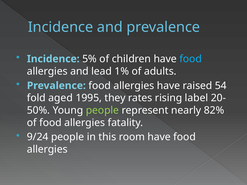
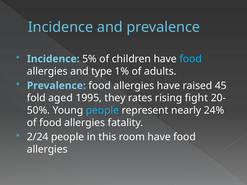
lead: lead -> type (102, 71)
54: 54 -> 45 (221, 86)
label: label -> fight (196, 98)
people colour: light green -> light blue (102, 110)
82%: 82% -> 24% (214, 110)
9/24: 9/24 -> 2/24 (38, 137)
